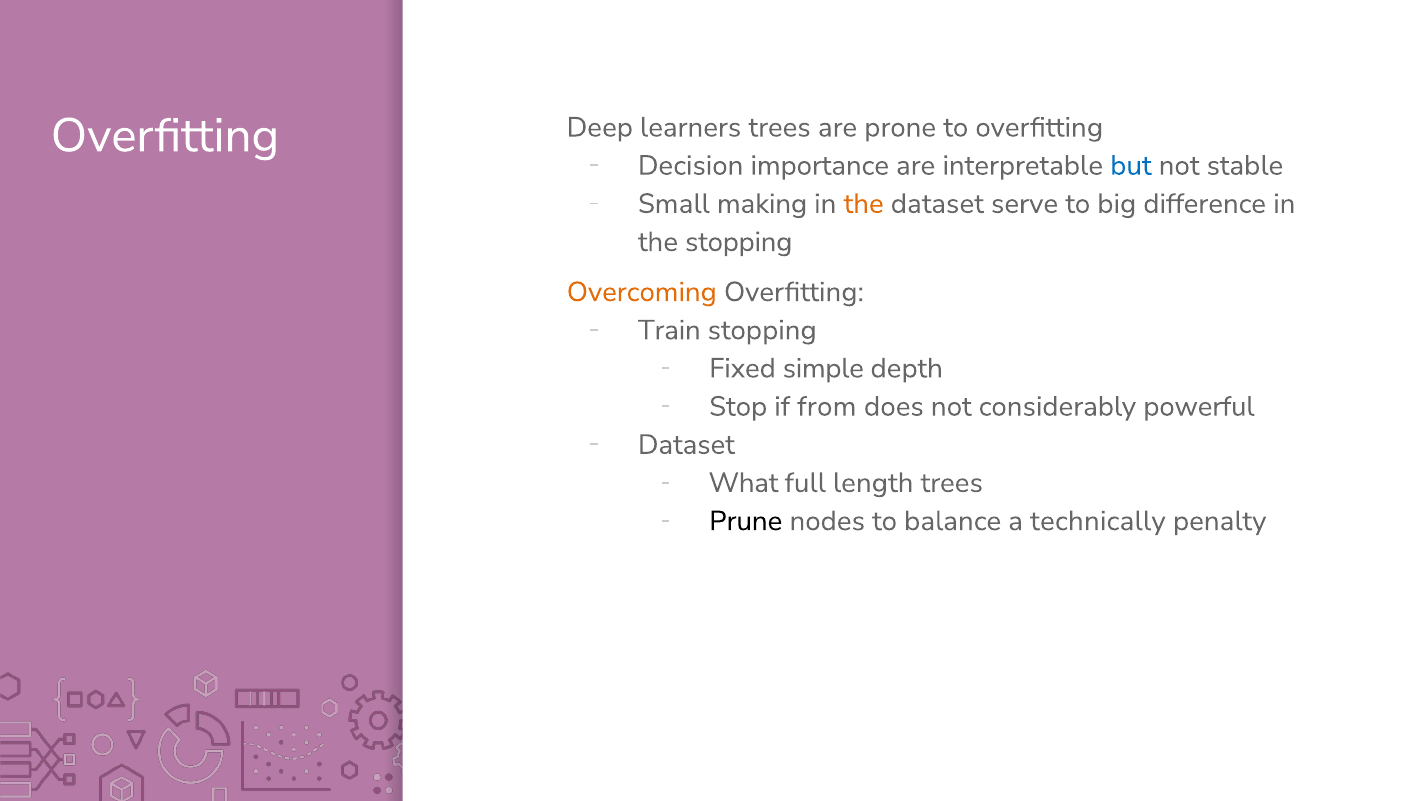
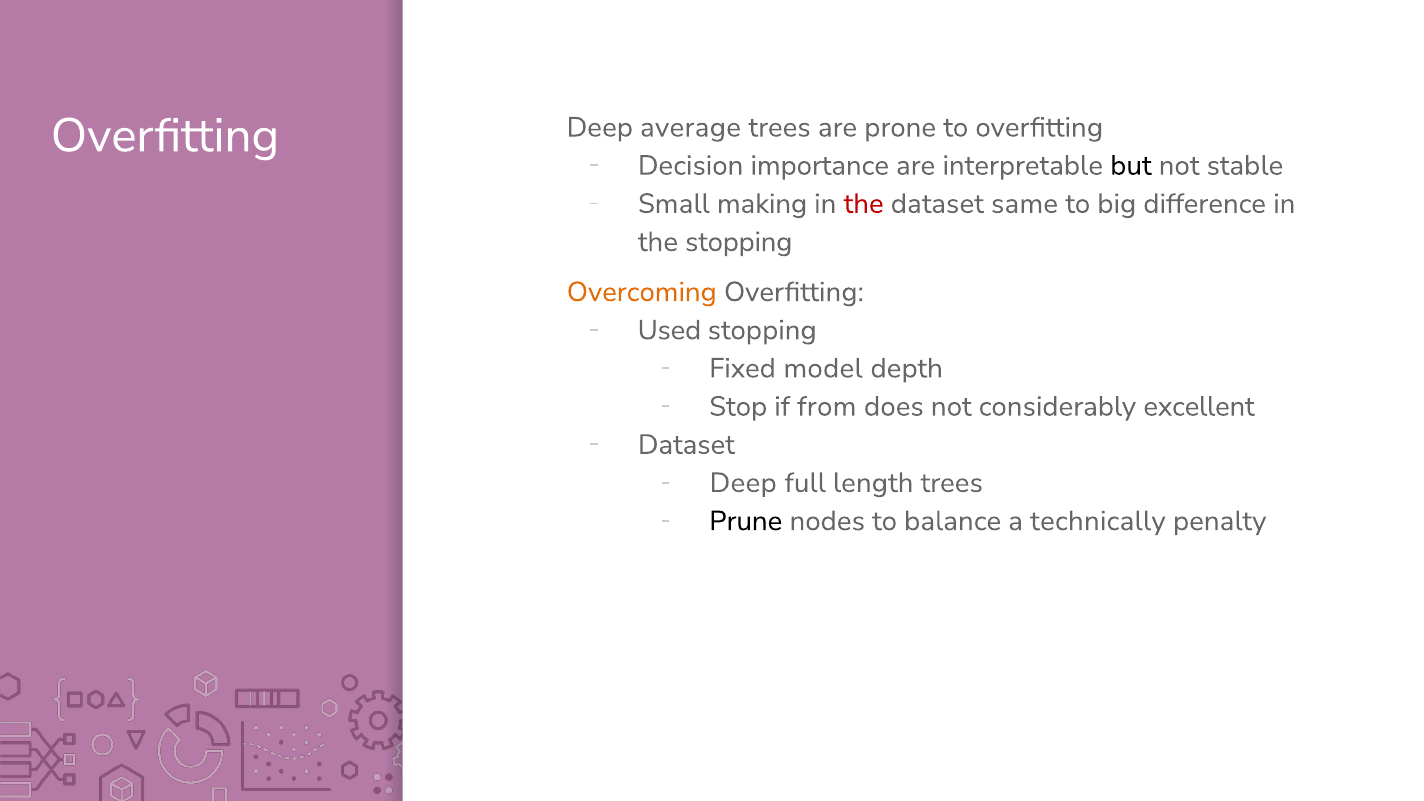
learners: learners -> average (690, 127)
but colour: blue -> black (1131, 166)
the colour: orange -> red (864, 204)
serve: serve -> same (1025, 204)
Train: Train -> Used (669, 330)
simple: simple -> model (823, 368)
powerful: powerful -> excellent (1199, 407)
What: What -> Deep (743, 483)
